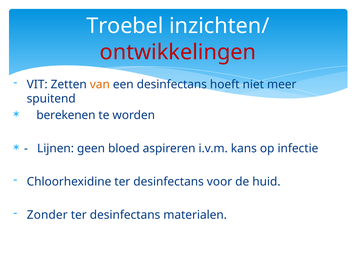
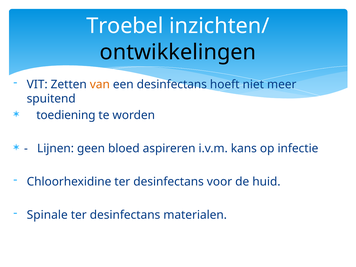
ontwikkelingen colour: red -> black (178, 52)
berekenen: berekenen -> toediening (66, 115)
Zonder: Zonder -> Spinale (47, 215)
